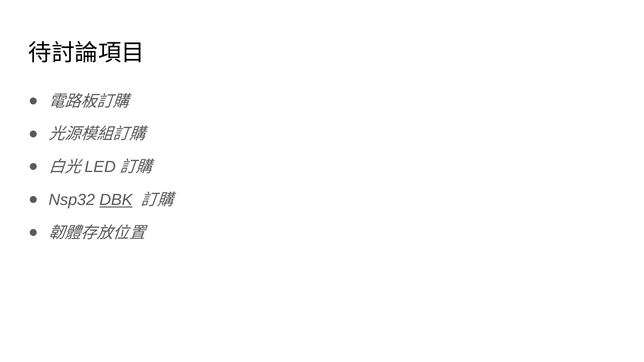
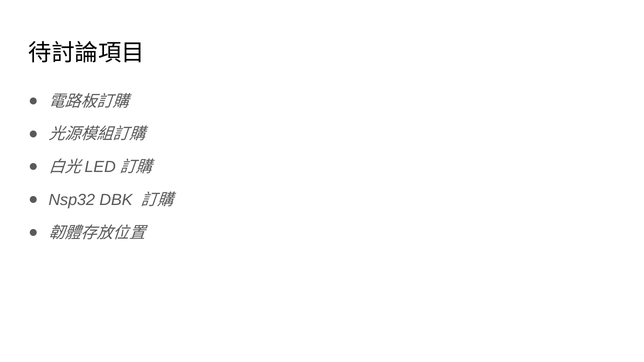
DBK underline: present -> none (116, 200)
